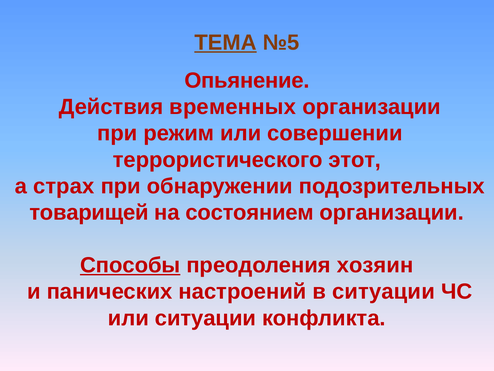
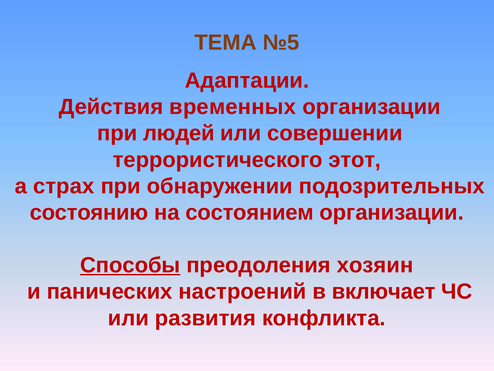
ТЕМА underline: present -> none (226, 43)
Опьянение: Опьянение -> Адаптации (247, 81)
режим: режим -> людей (179, 133)
товарищей: товарищей -> состоянию (89, 212)
в ситуации: ситуации -> включает (384, 291)
или ситуации: ситуации -> развития (205, 318)
